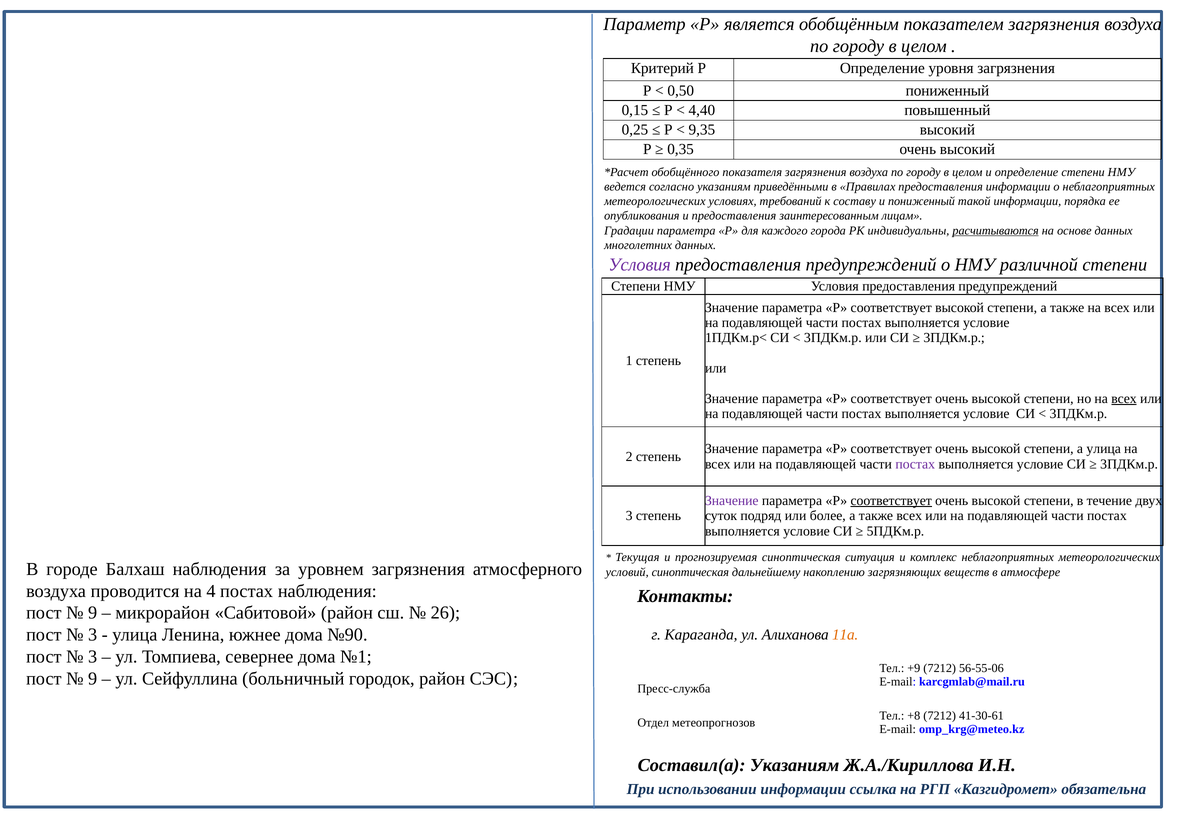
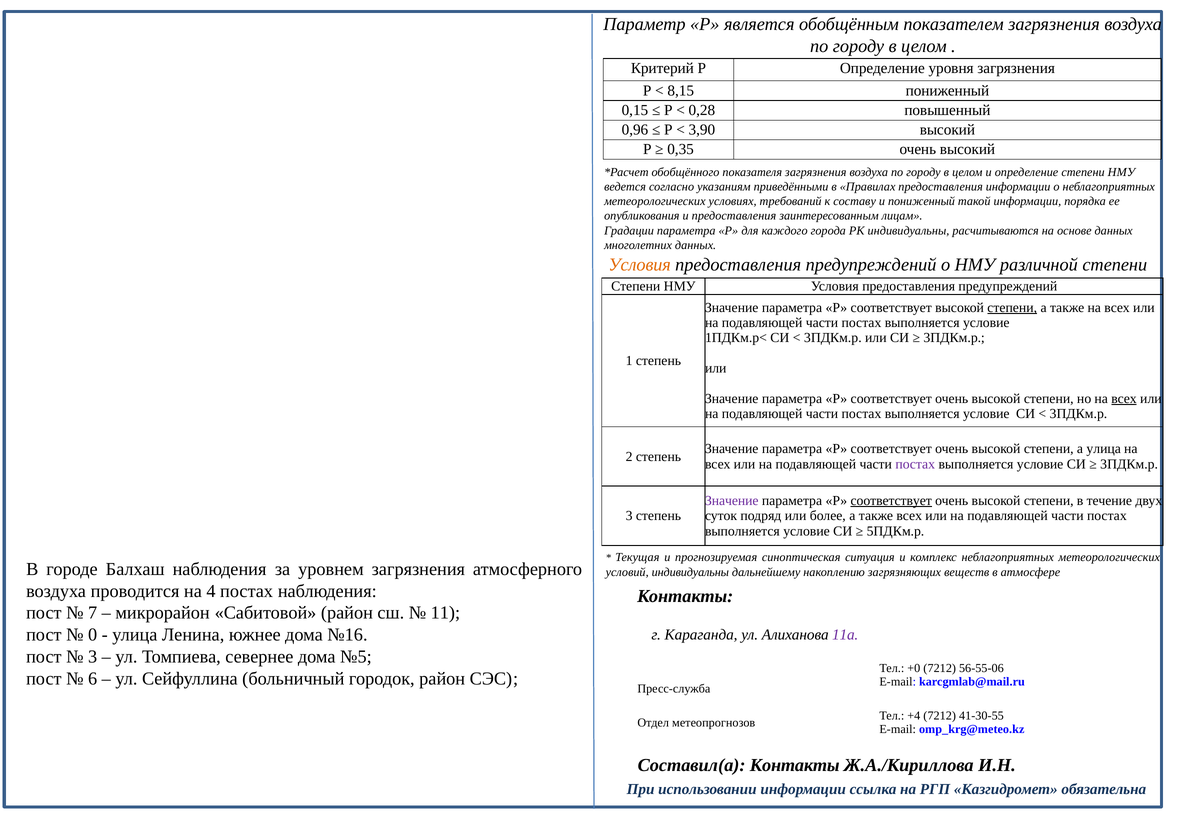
0,50: 0,50 -> 8,15 (681, 90)
4,40: 4,40 -> 0,28 (702, 110)
0,25: 0,25 -> 0,96 (635, 130)
9,35: 9,35 -> 3,90 (702, 130)
расчитываются underline: present -> none (996, 230)
Условия colour: purple -> orange (640, 265)
степени underline: none -> present (1012, 307)
условий синоптическая: синоптическая -> индивидуальны (690, 572)
9: 9 -> 7 (93, 613)
26: 26 -> 11 (445, 613)
3: 3 -> 0 (93, 634)
№90: №90 -> №16 (347, 634)
11а colour: orange -> purple (845, 634)
№1: №1 -> №5 (356, 656)
+9: +9 -> +0 (914, 668)
9: 9 -> 6 (93, 678)
+8: +8 -> +4 (914, 715)
41-30-61: 41-30-61 -> 41-30-55 (981, 715)
Составил(а Указаниям: Указаниям -> Контакты (795, 765)
